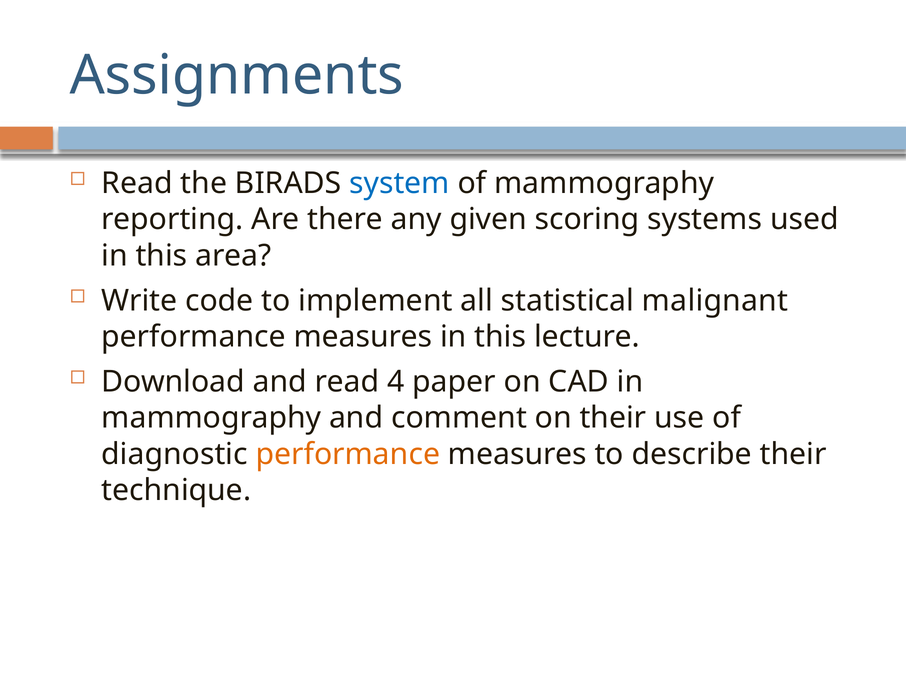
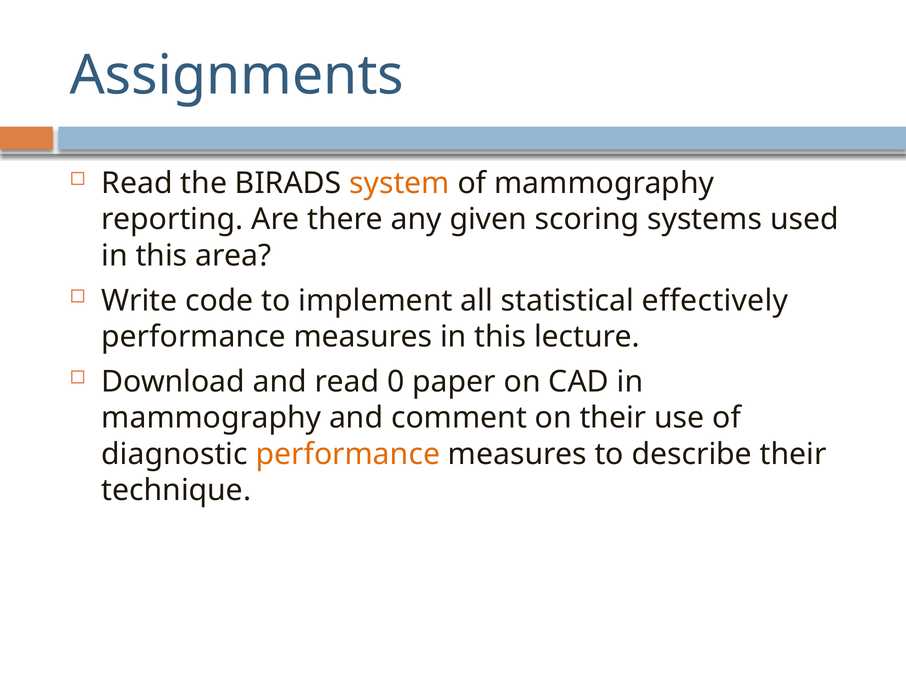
system colour: blue -> orange (399, 183)
malignant: malignant -> effectively (715, 301)
4: 4 -> 0 (396, 382)
